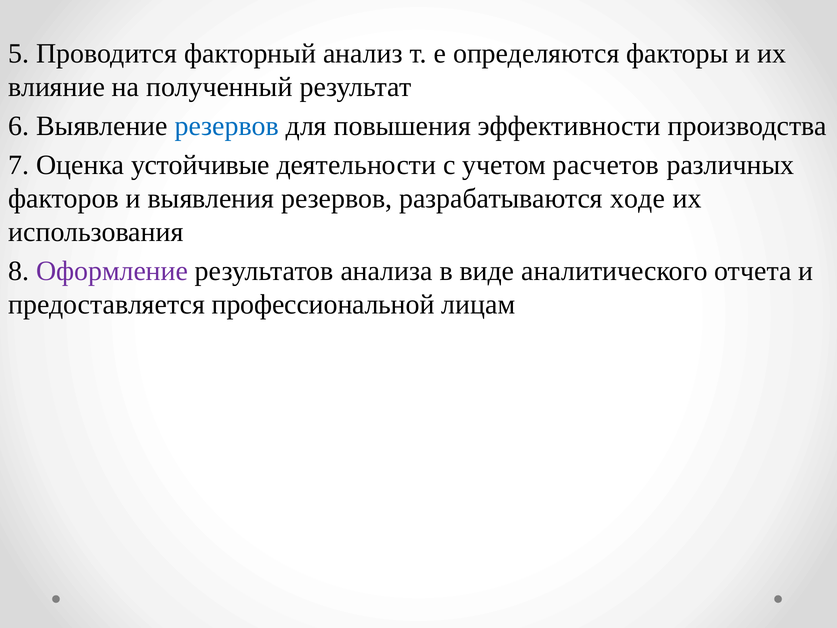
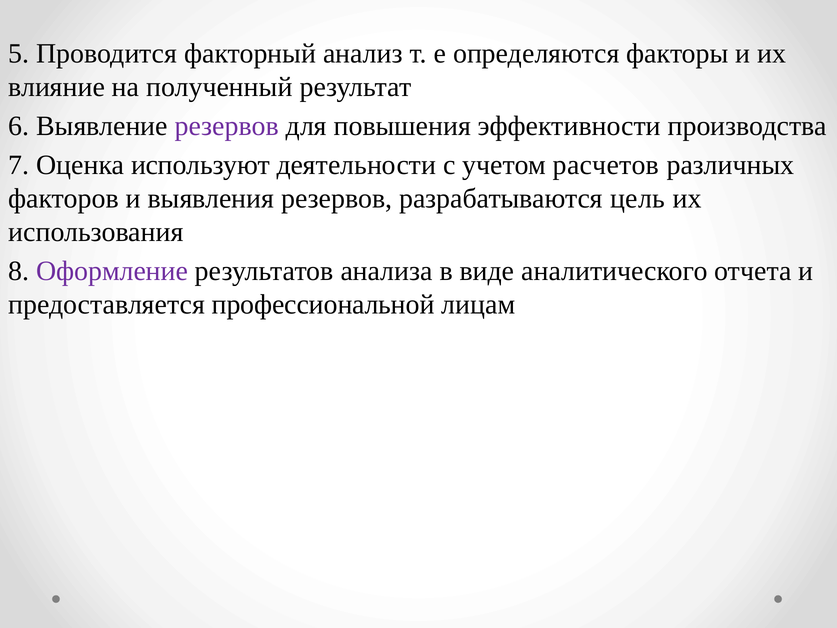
резервов colour: blue -> purple (227, 126)
устойчивые: устойчивые -> используют (200, 165)
ходе: ходе -> цель (638, 198)
